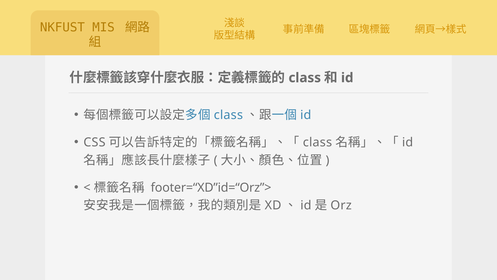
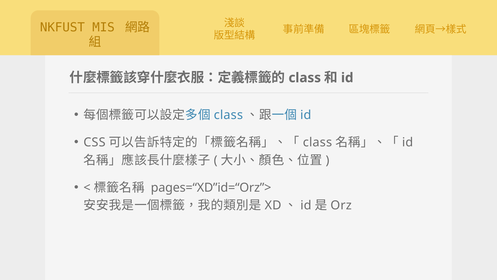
footer=“XD”id=“Orz”>: footer=“XD”id=“Orz”> -> pages=“XD”id=“Orz”> (211, 187)
